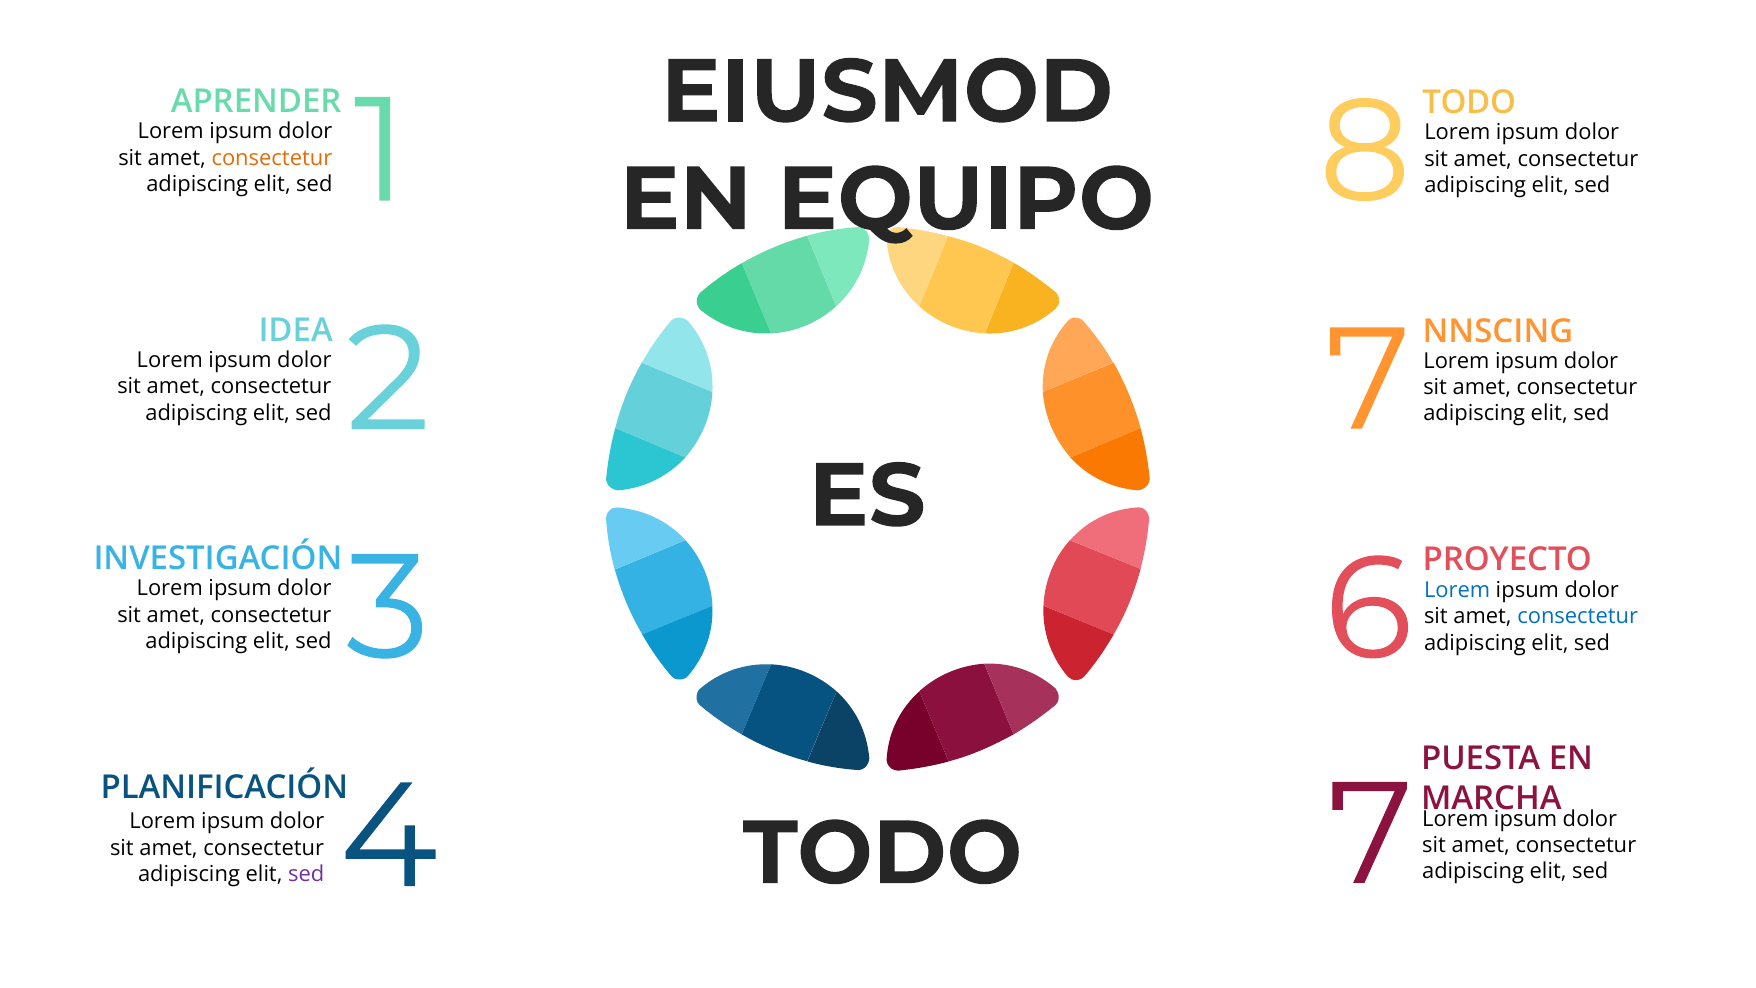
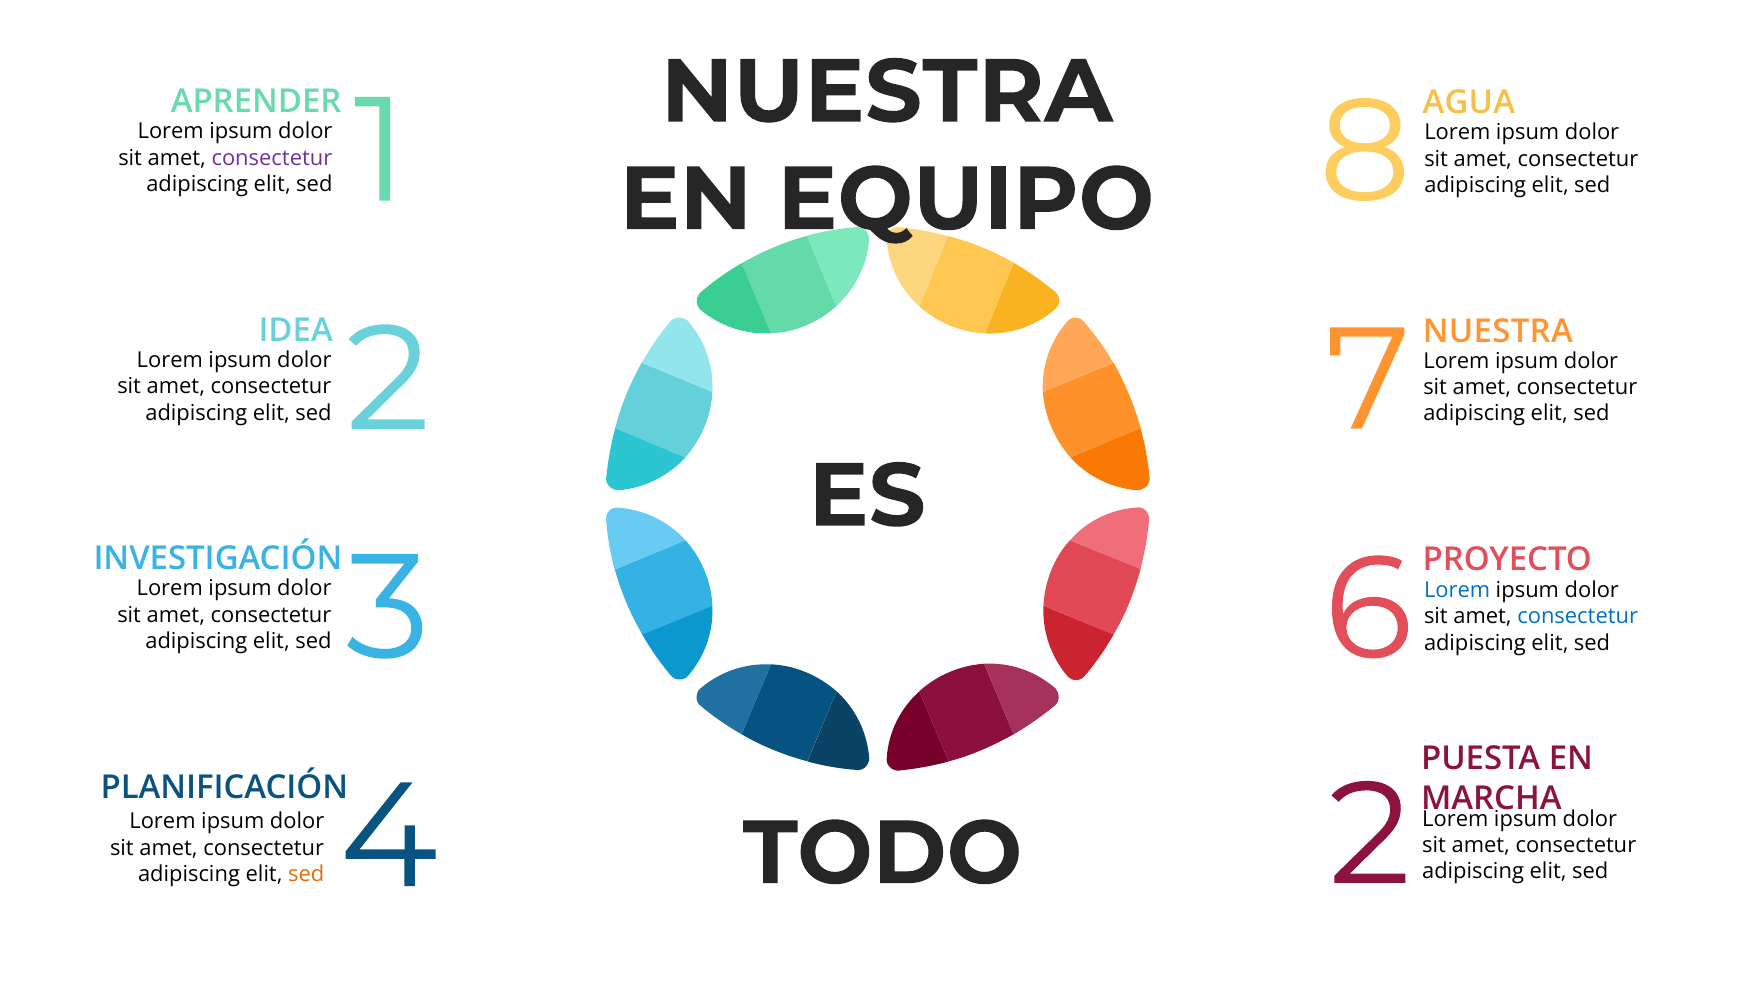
EIUSMOD: EIUSMOD -> NUESTRA (887, 92)
TODO: TODO -> AGUA (1469, 103)
consectetur colour: orange -> purple (272, 158)
NNSCING: NNSCING -> NUESTRA (1498, 332)
4 7: 7 -> 2 (1370, 835)
sed colour: purple -> orange (306, 874)
